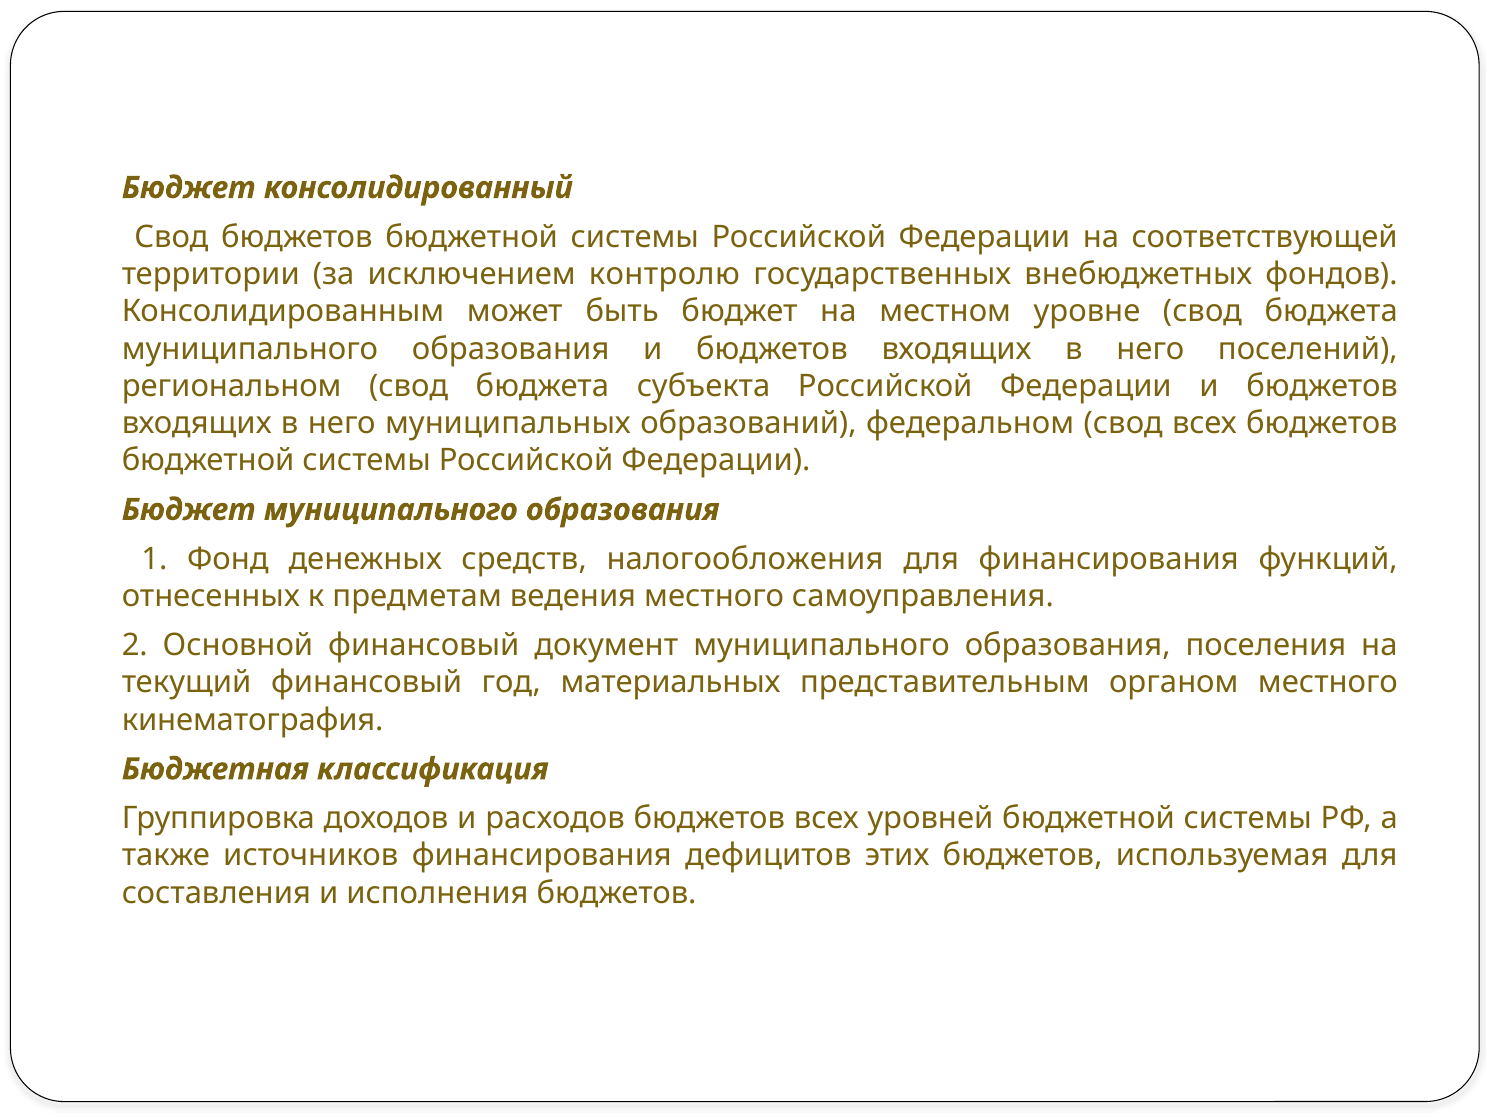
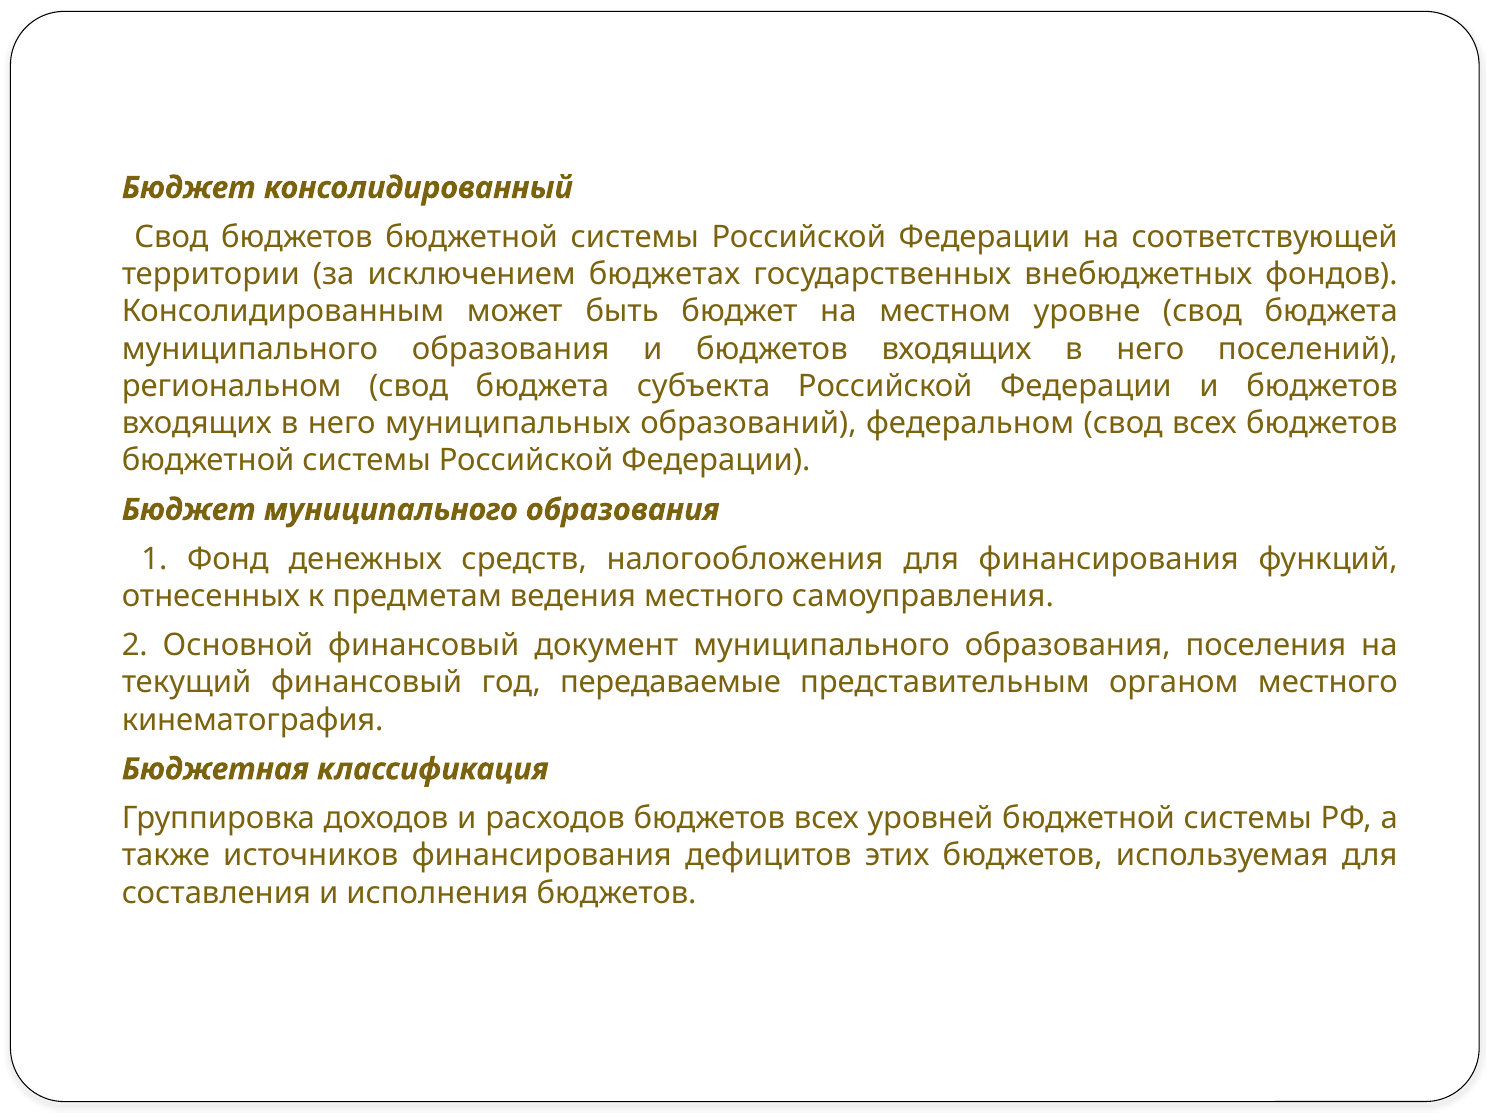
контролю: контролю -> бюджетах (664, 274)
материальных: материальных -> передаваемые (671, 683)
